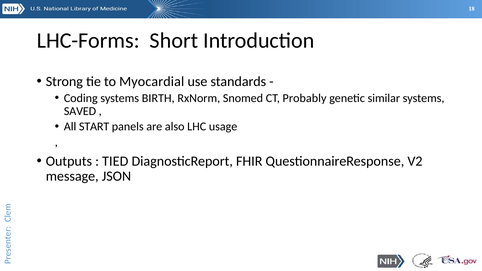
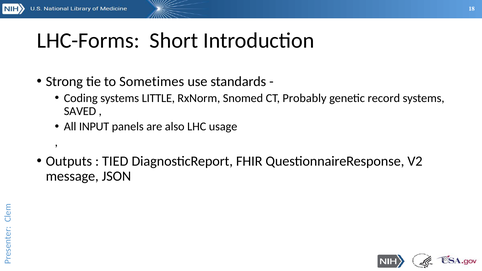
Myocardial: Myocardial -> Sometimes (152, 81)
BIRTH: BIRTH -> LITTLE (158, 98)
similar: similar -> record (384, 98)
START: START -> INPUT (94, 127)
